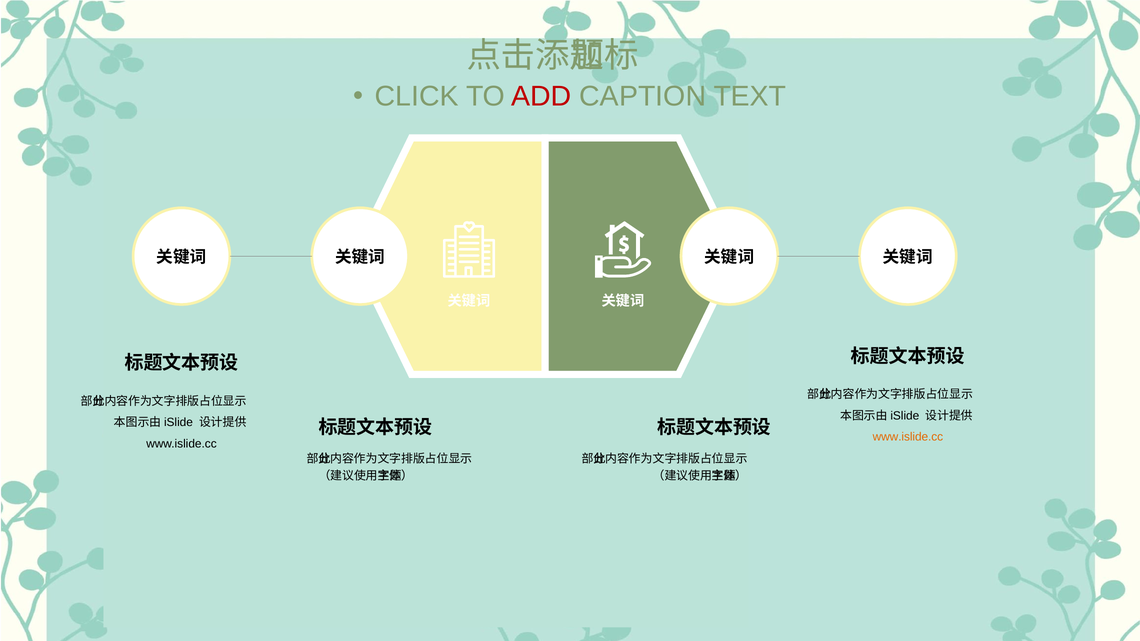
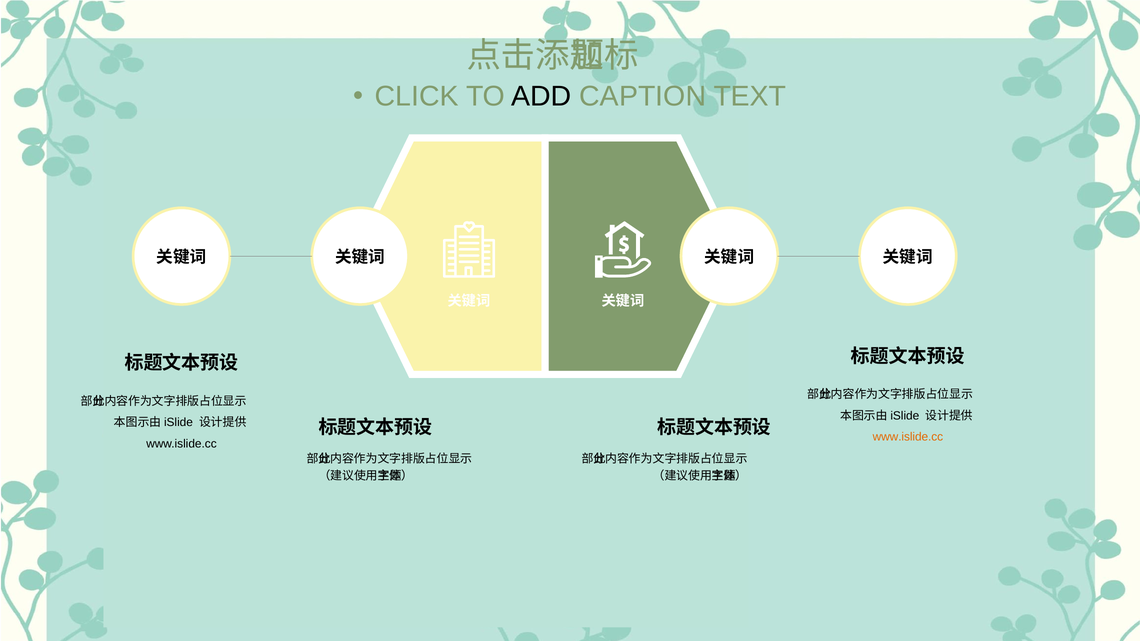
ADD colour: red -> black (541, 97)
